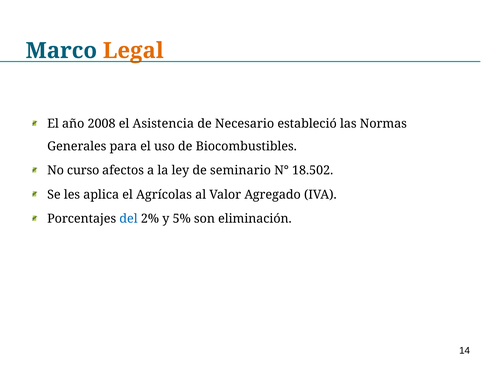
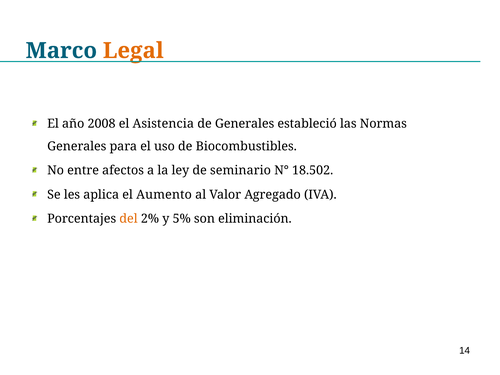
de Necesario: Necesario -> Generales (245, 124)
curso: curso -> entre (83, 170)
Agrícolas: Agrícolas -> Aumento (164, 195)
del colour: blue -> orange (129, 219)
